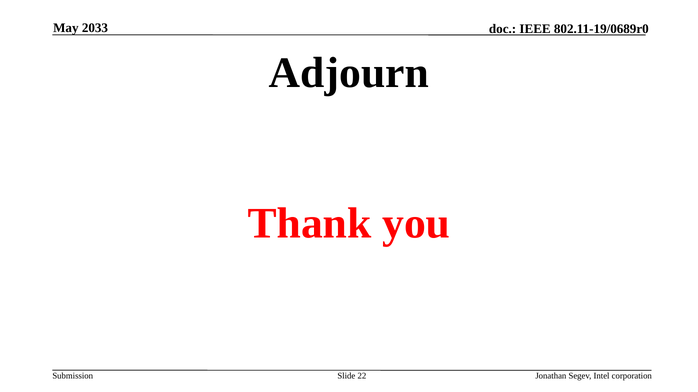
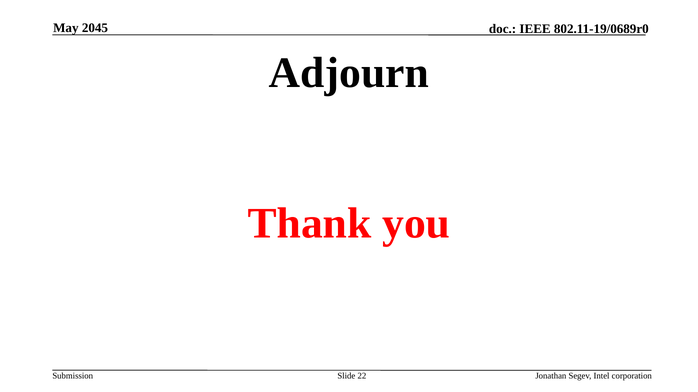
2033: 2033 -> 2045 (95, 28)
